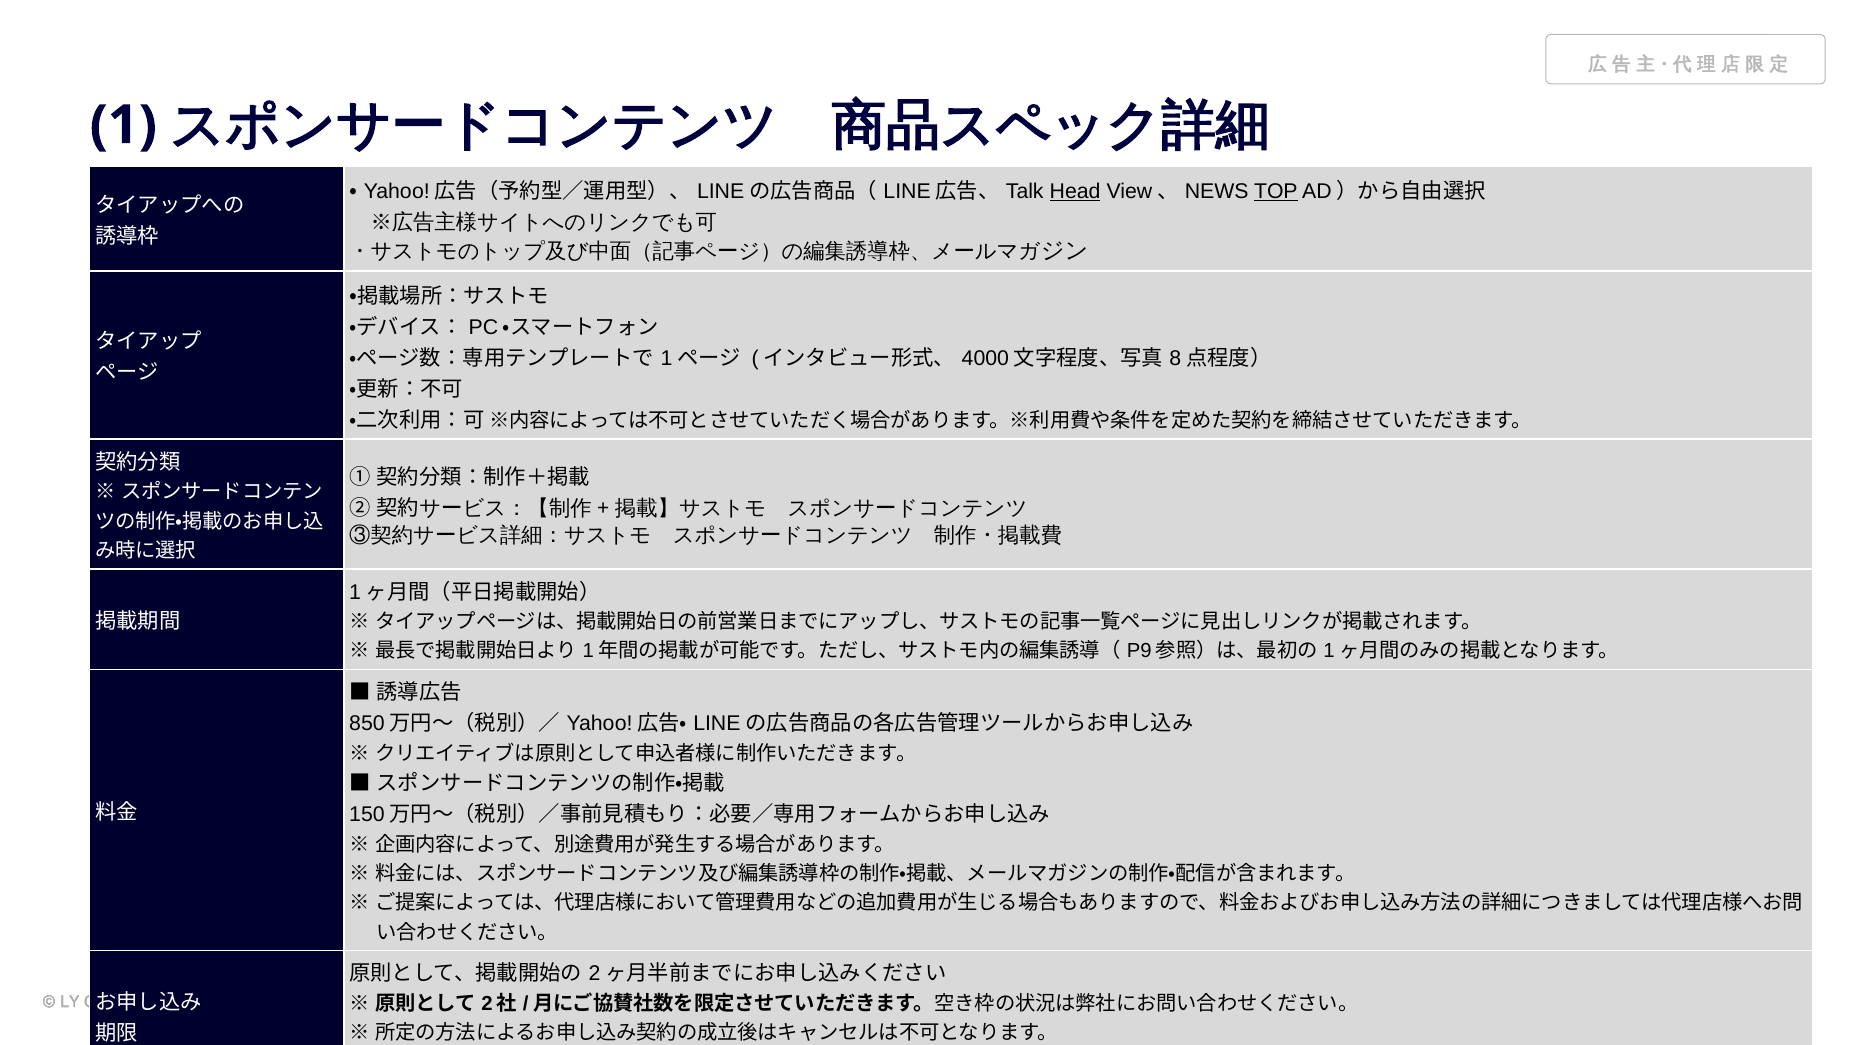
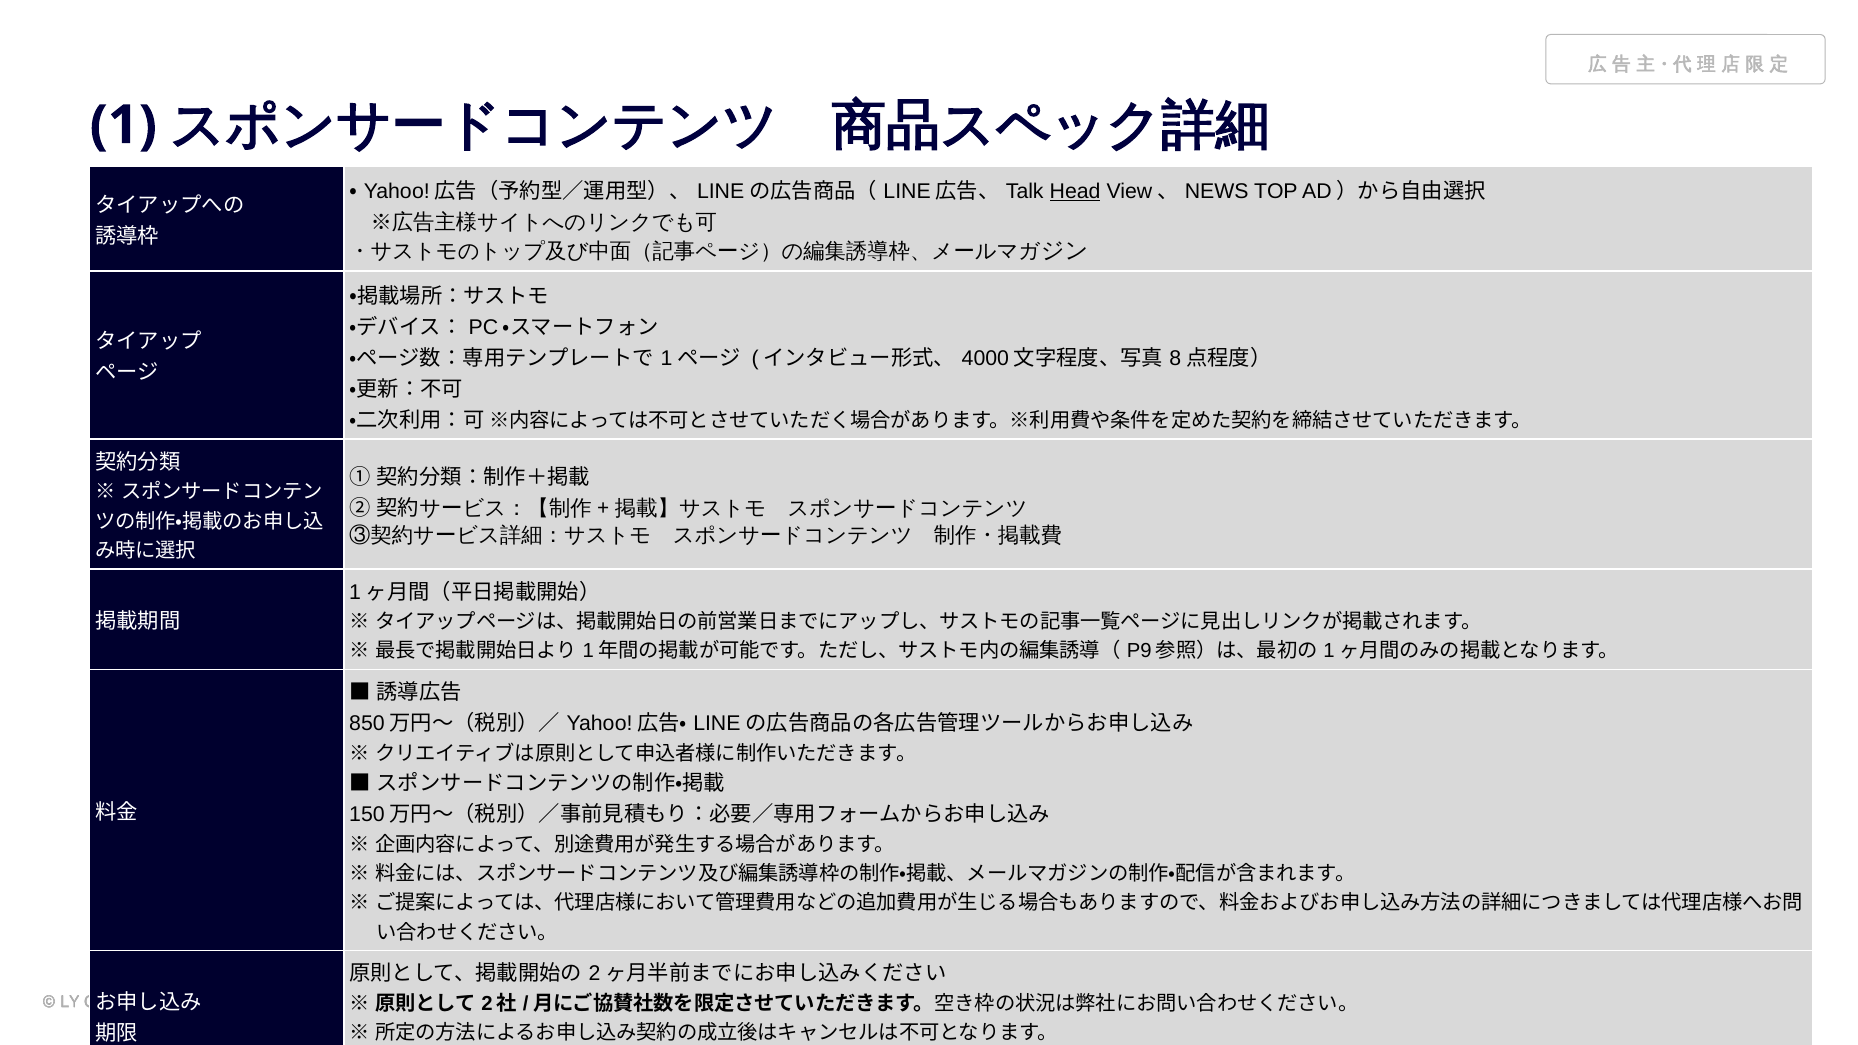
TOP underline: present -> none (1276, 191)
